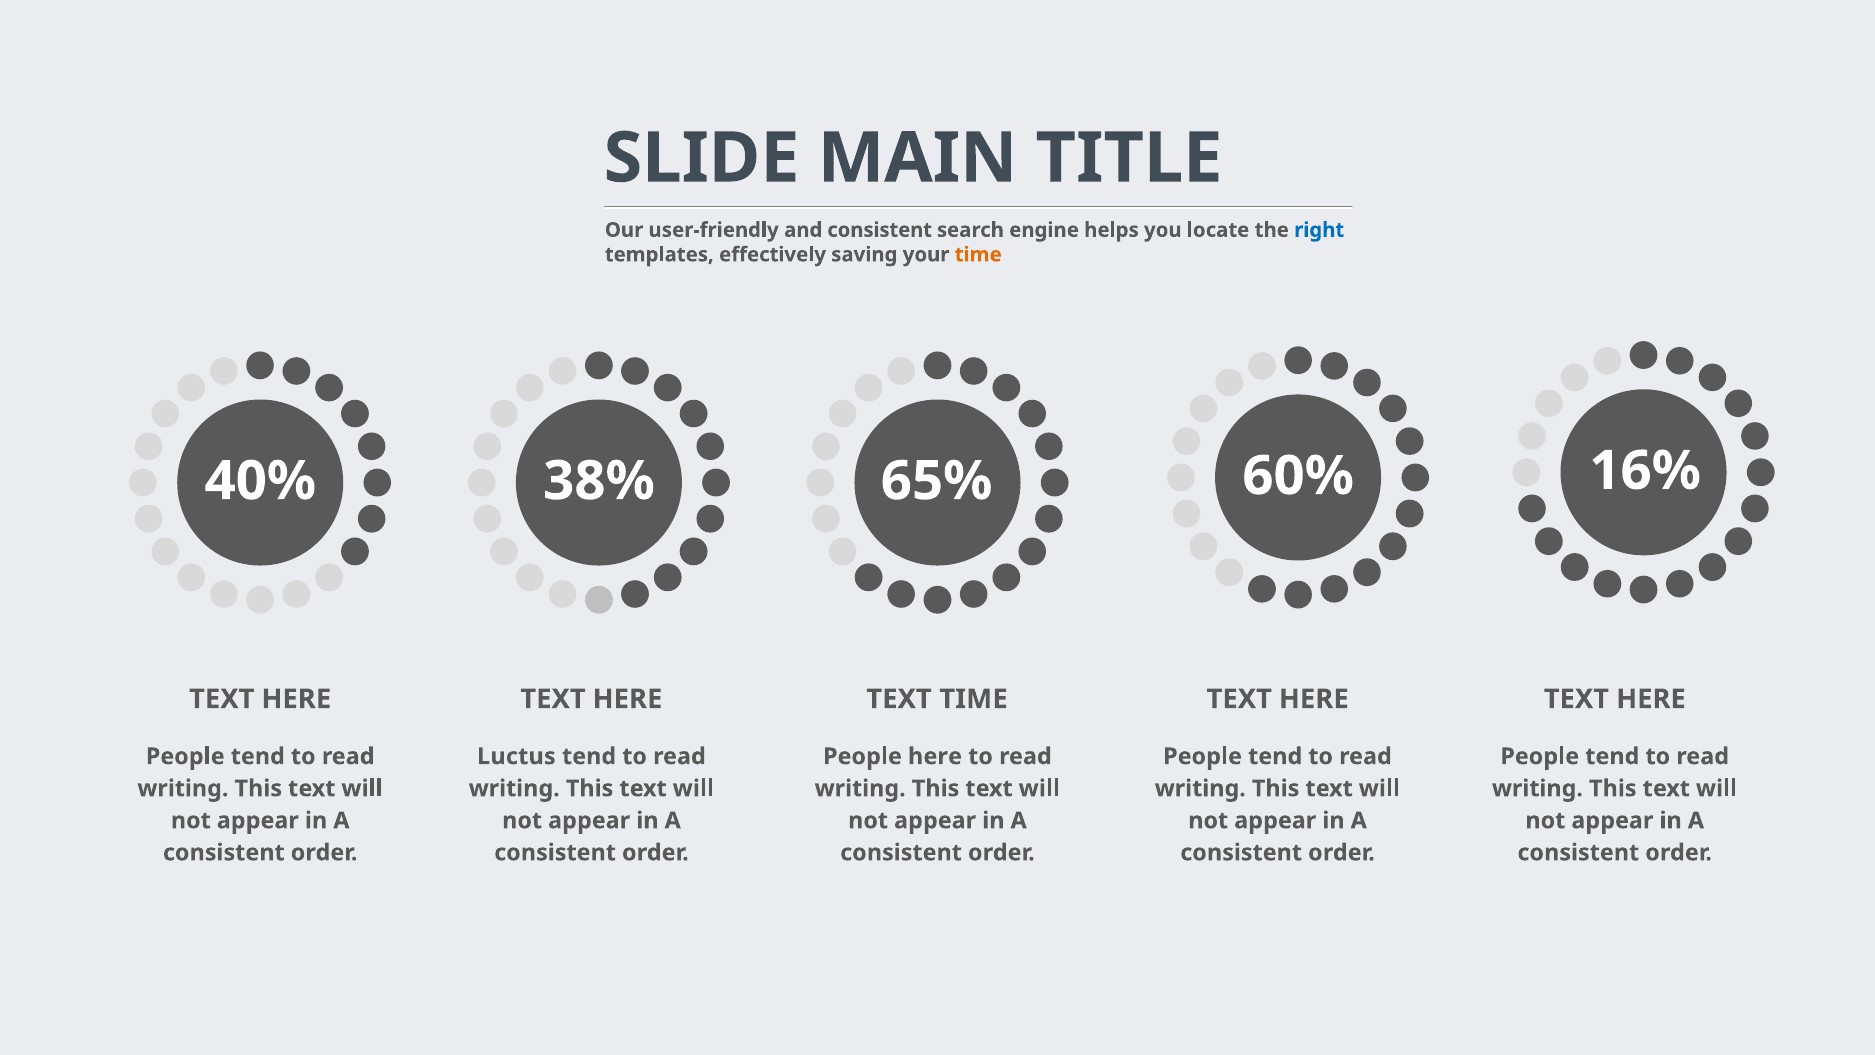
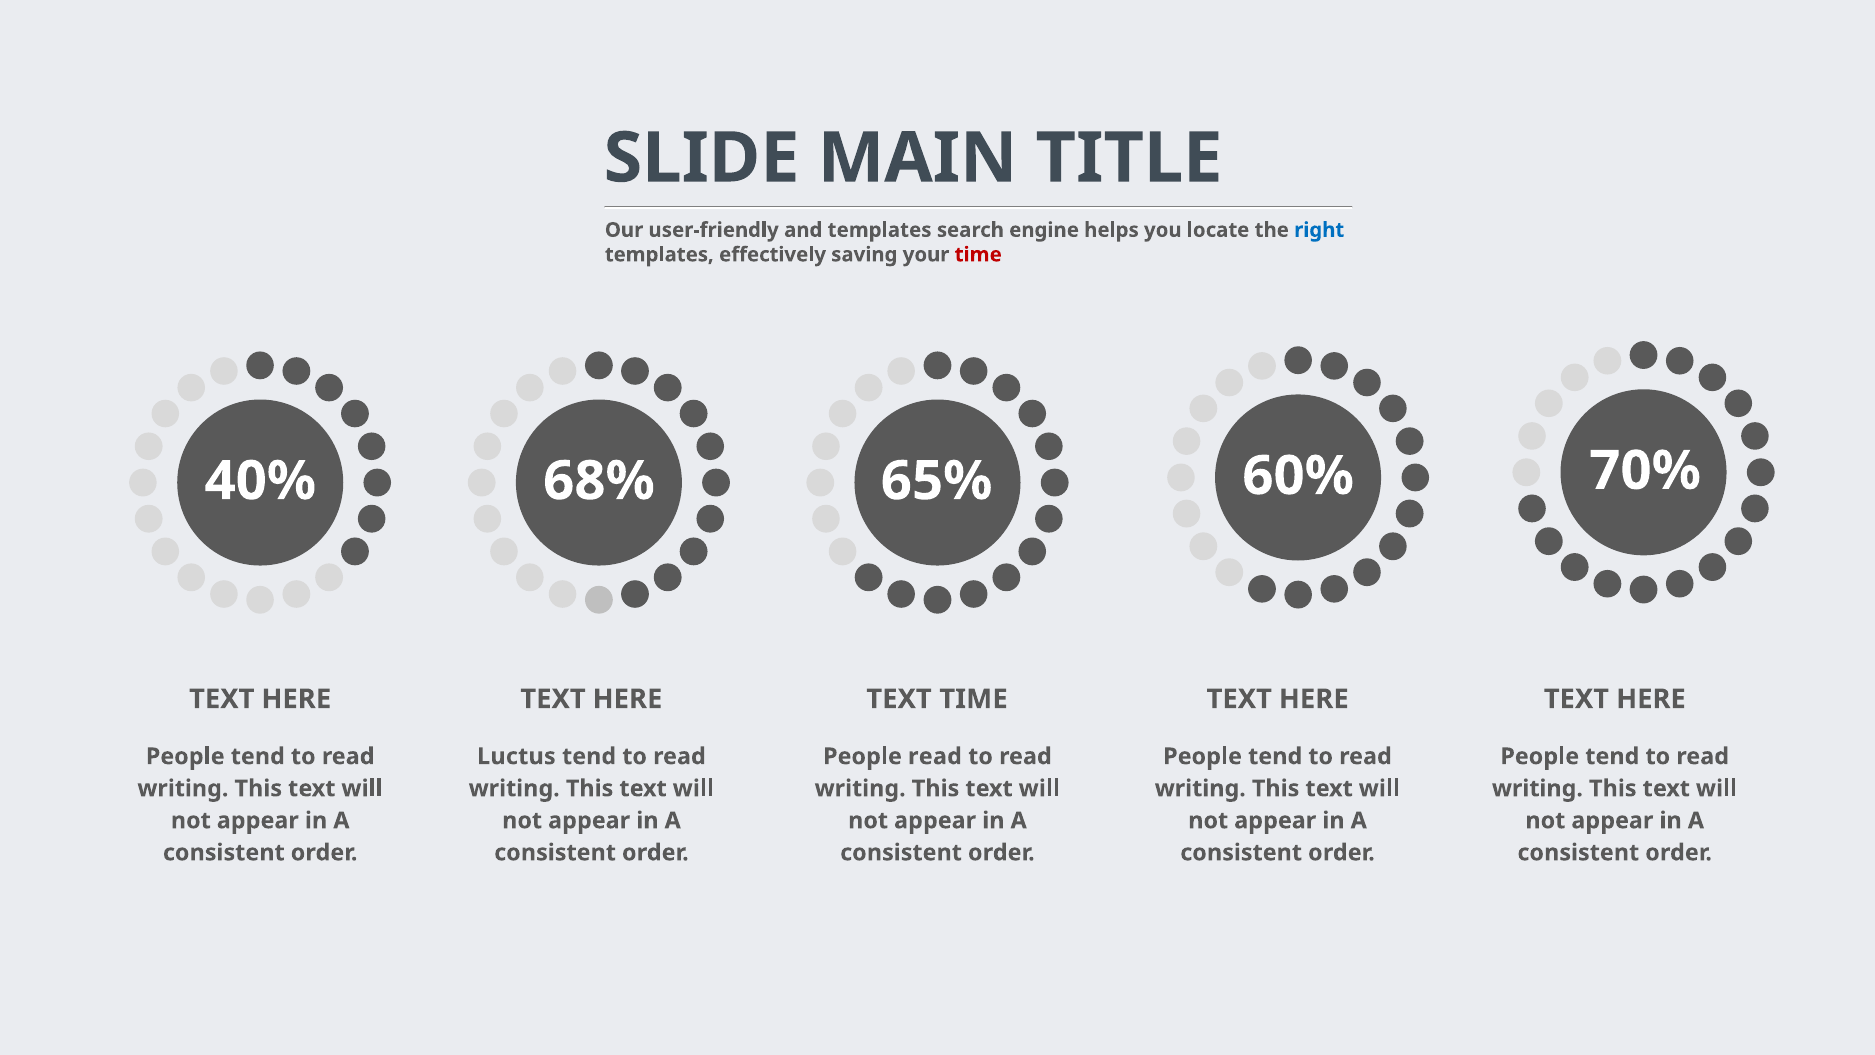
and consistent: consistent -> templates (880, 230)
time colour: orange -> red (978, 255)
38%: 38% -> 68% (599, 481)
16%: 16% -> 70% (1645, 471)
People here: here -> read (935, 756)
